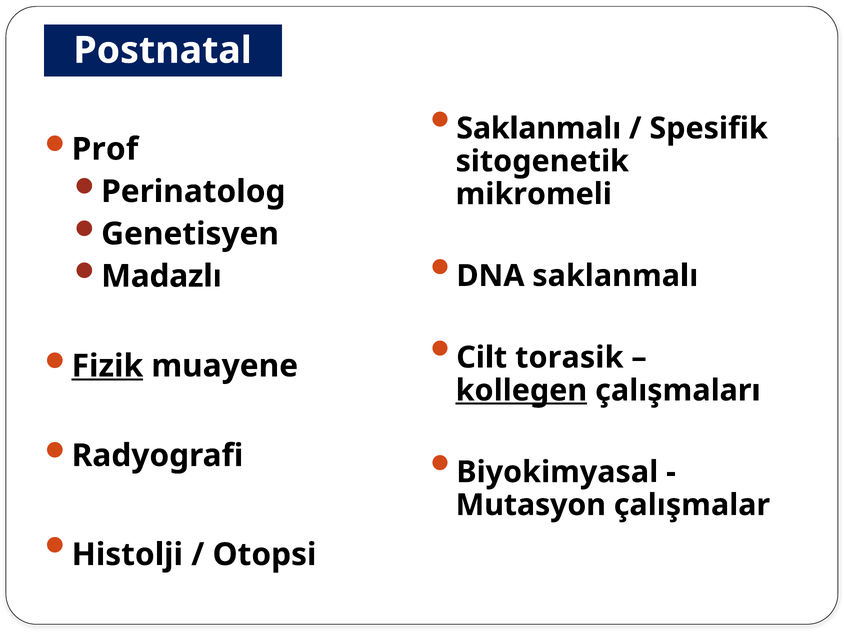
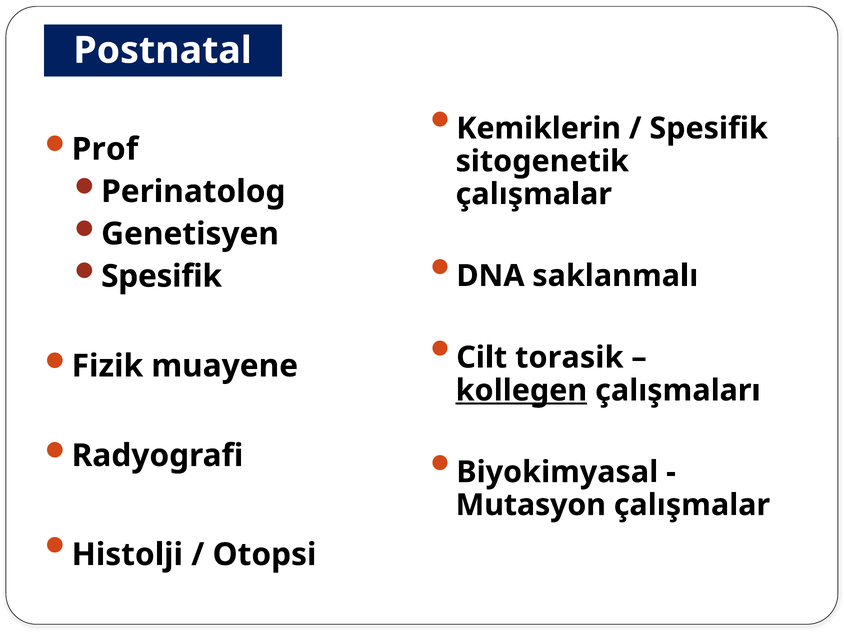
Saklanmalı: Saklanmalı -> Kemiklerin (539, 128)
mikromeli: mikromeli -> çalışmalar (534, 194)
Madazlı: Madazlı -> Spesifik (162, 276)
Fizik underline: present -> none (107, 366)
